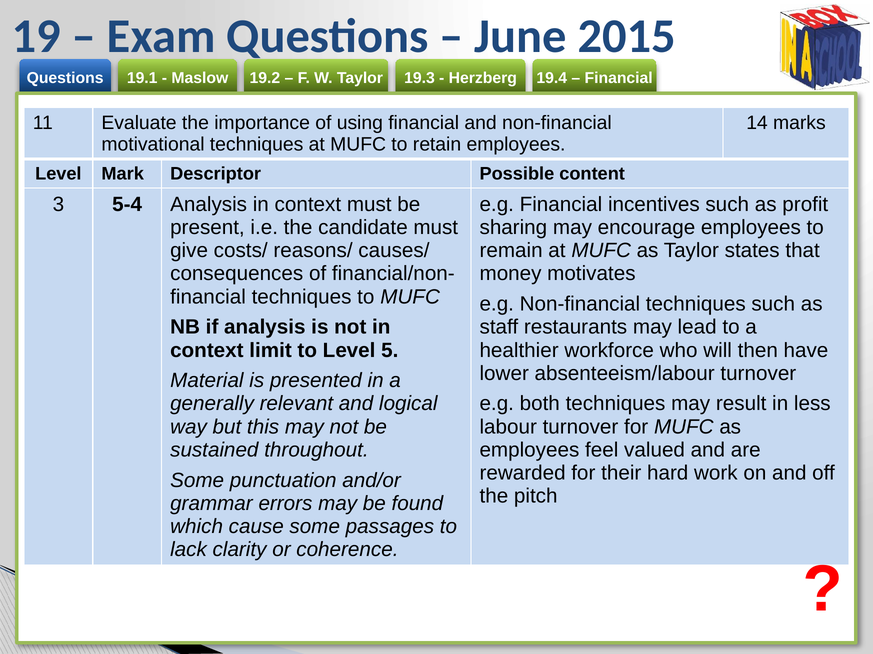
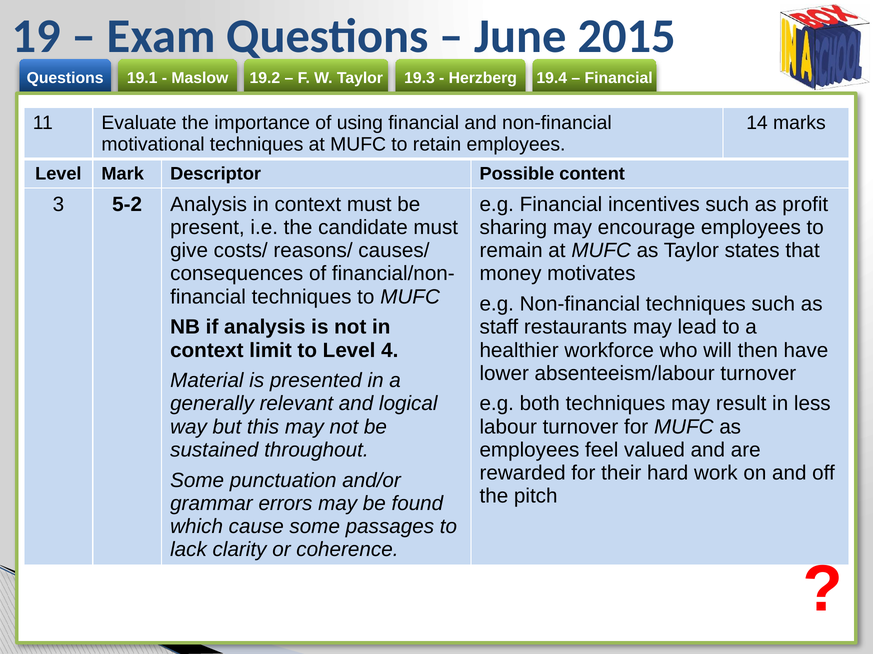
5-4: 5-4 -> 5-2 (127, 205)
5: 5 -> 4 (390, 351)
